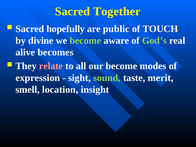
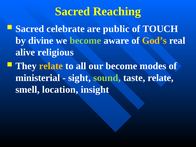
Together: Together -> Reaching (117, 11)
hopefully: hopefully -> celebrate (66, 29)
God’s colour: light green -> yellow (154, 41)
becomes: becomes -> religious (56, 52)
relate colour: pink -> yellow (51, 66)
expression: expression -> ministerial (38, 78)
taste merit: merit -> relate (161, 78)
